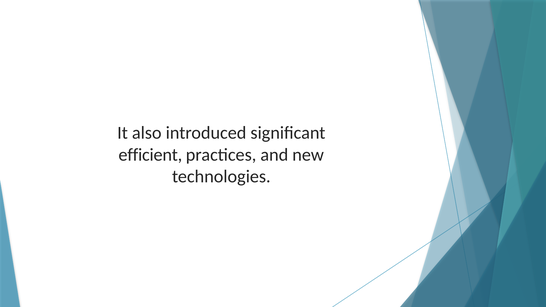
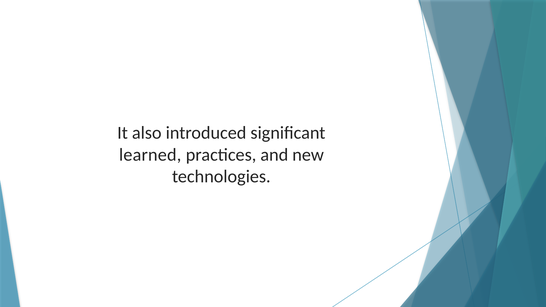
efficient: efficient -> learned (150, 155)
